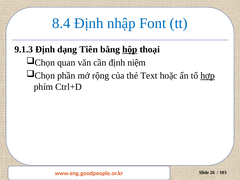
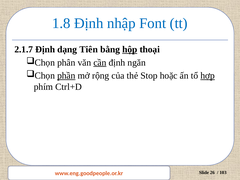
8.4: 8.4 -> 1.8 (61, 23)
9.1.3: 9.1.3 -> 2.1.7 (24, 49)
quan: quan -> phân (66, 63)
cần underline: none -> present (100, 63)
niệm: niệm -> ngăn (137, 63)
phần underline: none -> present (66, 76)
Text: Text -> Stop (149, 76)
